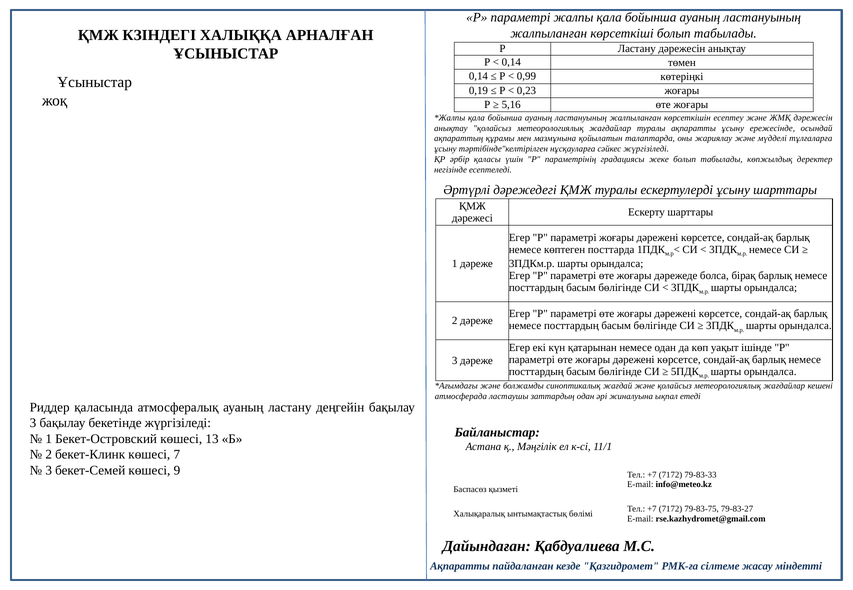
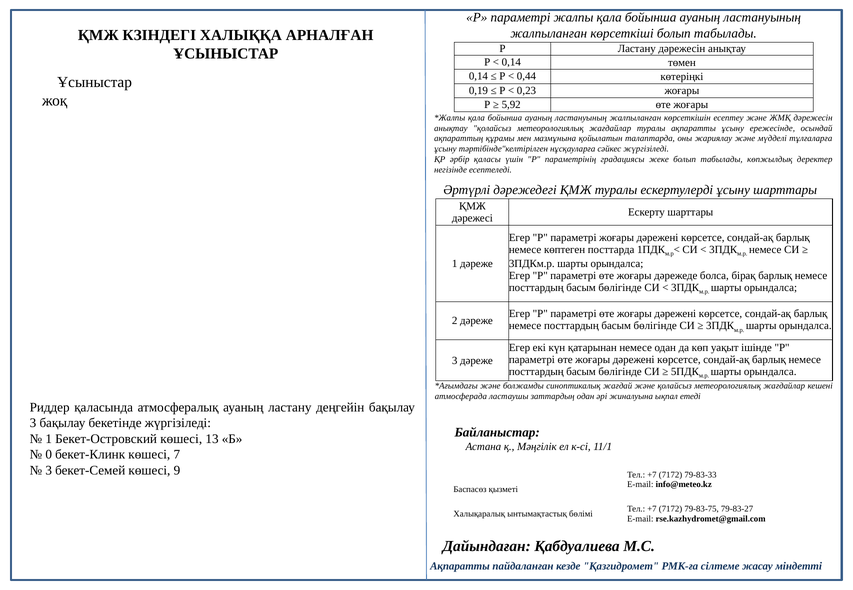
0,99: 0,99 -> 0,44 (526, 76)
5,16: 5,16 -> 5,92 (511, 105)
2: 2 -> 0 (49, 455)
